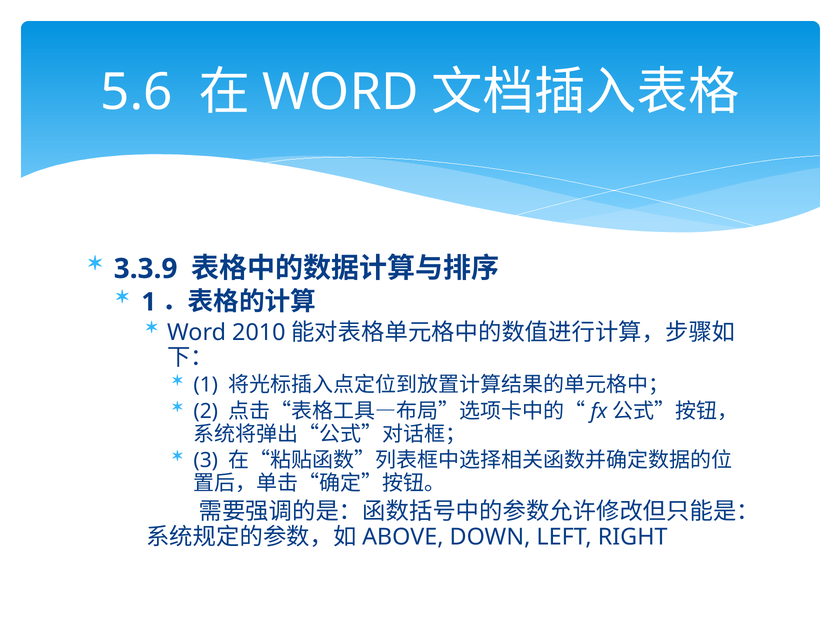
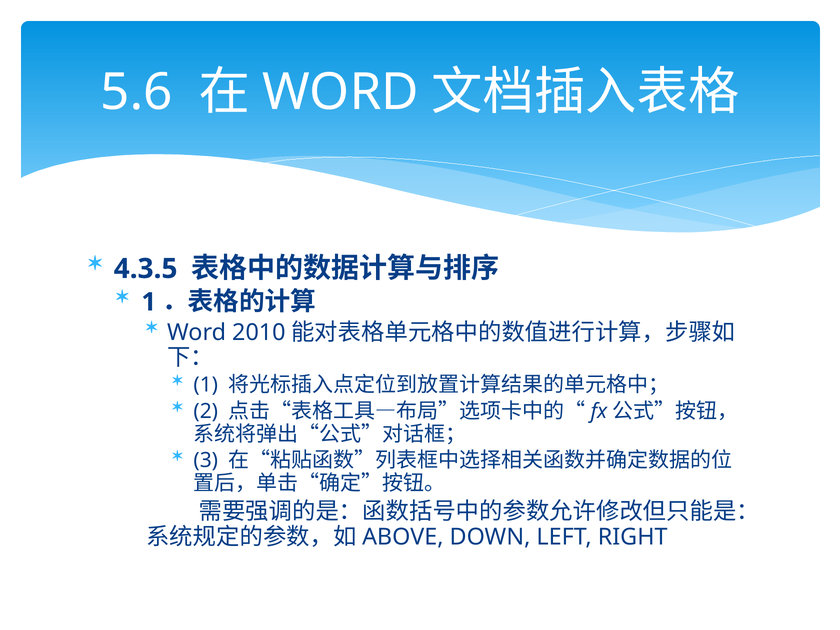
3.3.9: 3.3.9 -> 4.3.5 (146, 269)
